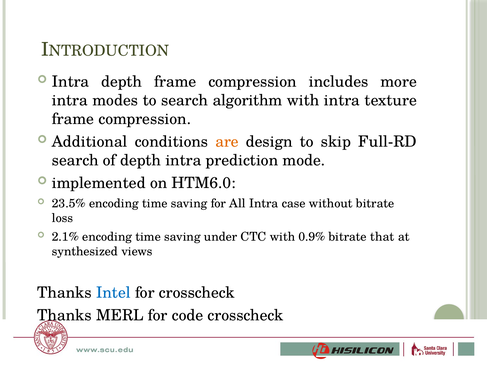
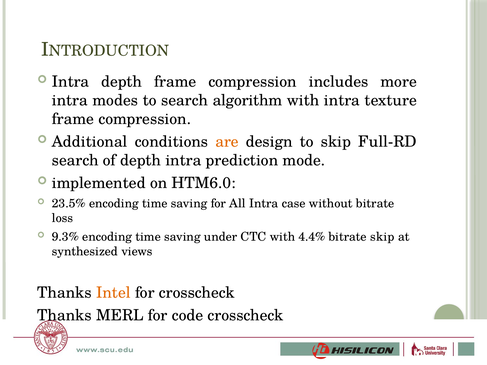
2.1%: 2.1% -> 9.3% (65, 237)
0.9%: 0.9% -> 4.4% (312, 237)
bitrate that: that -> skip (382, 237)
Intel colour: blue -> orange (113, 293)
